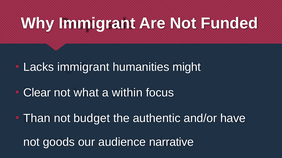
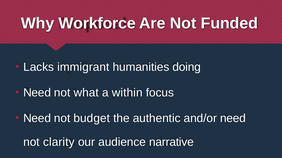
Why Immigrant: Immigrant -> Workforce (97, 23)
might: might -> doing (187, 67)
Clear: Clear -> Need (37, 93)
Than: Than -> Need (37, 119)
and/or have: have -> need (233, 119)
goods: goods -> clarity (59, 143)
